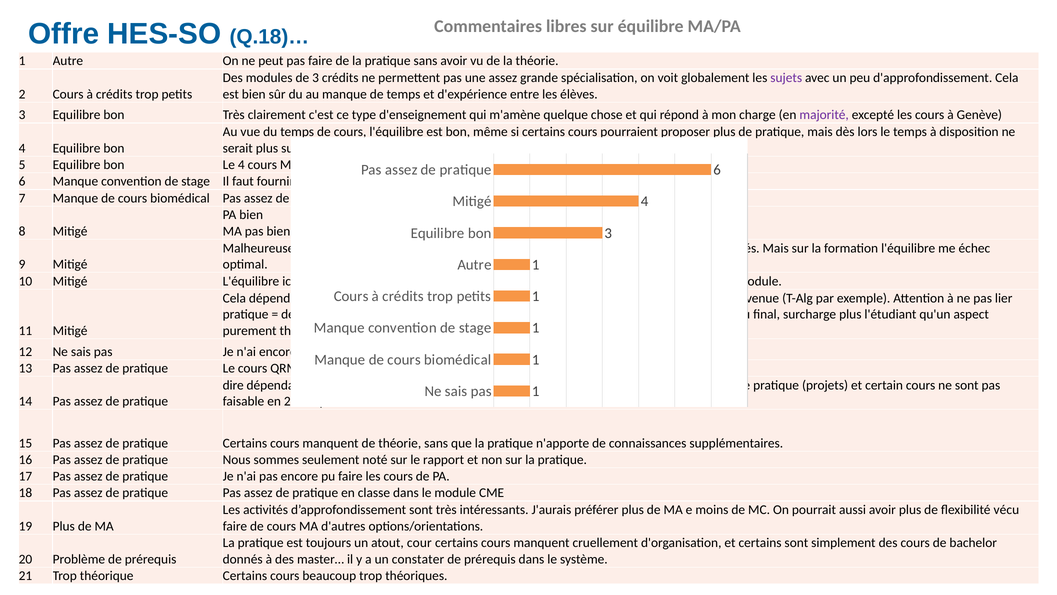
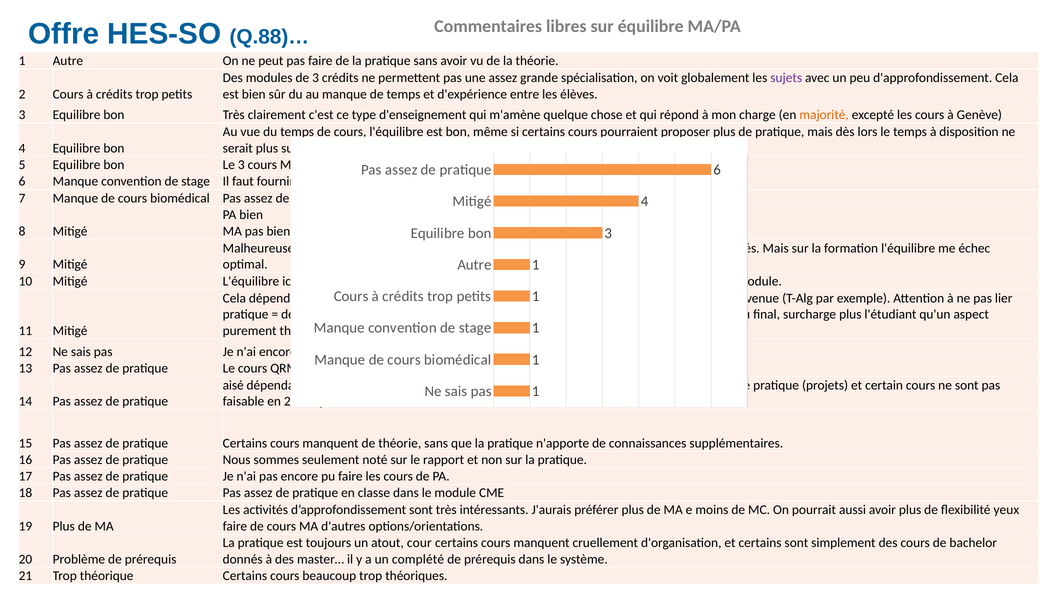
Q.18)…: Q.18)… -> Q.88)… (269, 37)
majorité colour: purple -> orange (824, 115)
Le 4: 4 -> 3 (241, 165)
dire: dire -> aisé (233, 385)
vécu: vécu -> yeux (1006, 509)
constater: constater -> complété (418, 559)
